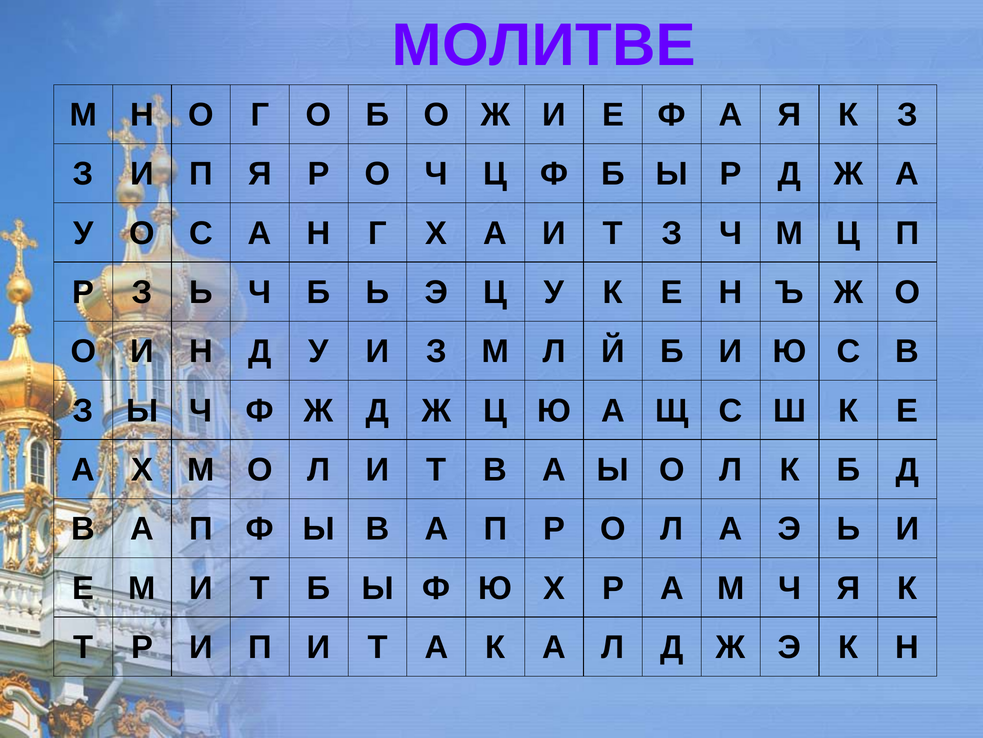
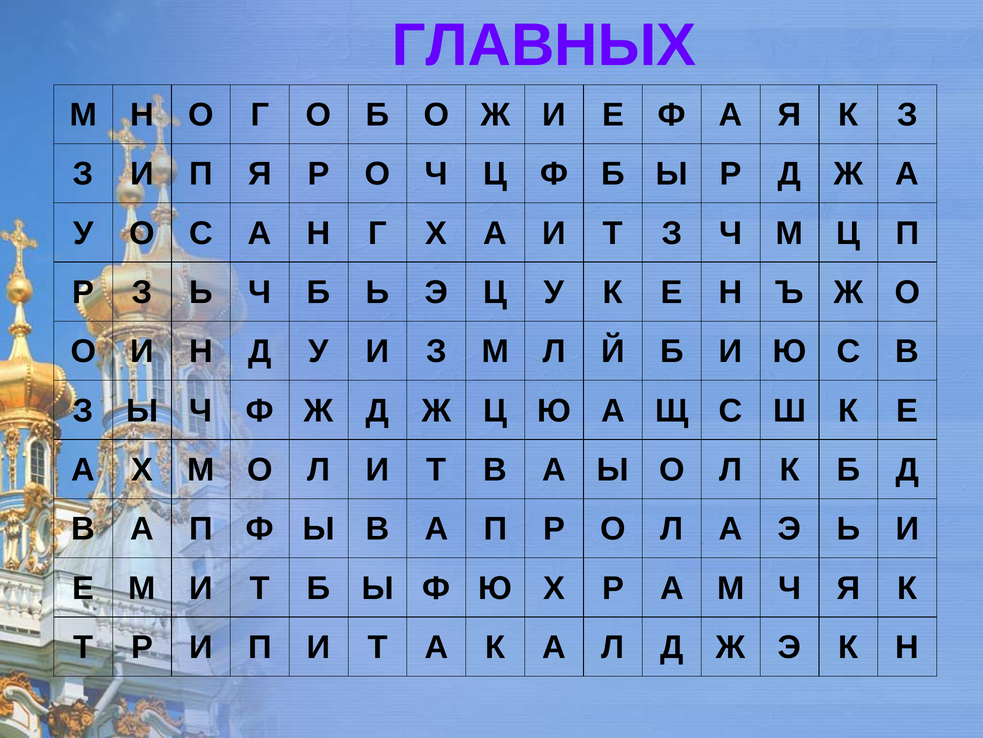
МОЛИТВЕ: МОЛИТВЕ -> ГЛАВНЫХ (544, 45)
